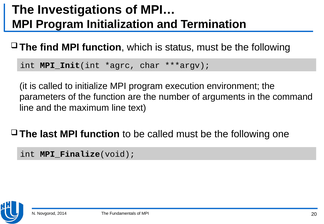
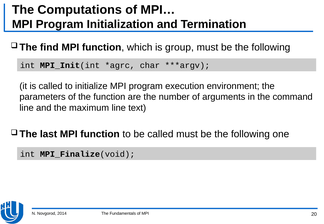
Investigations: Investigations -> Computations (80, 10)
status: status -> group (179, 47)
